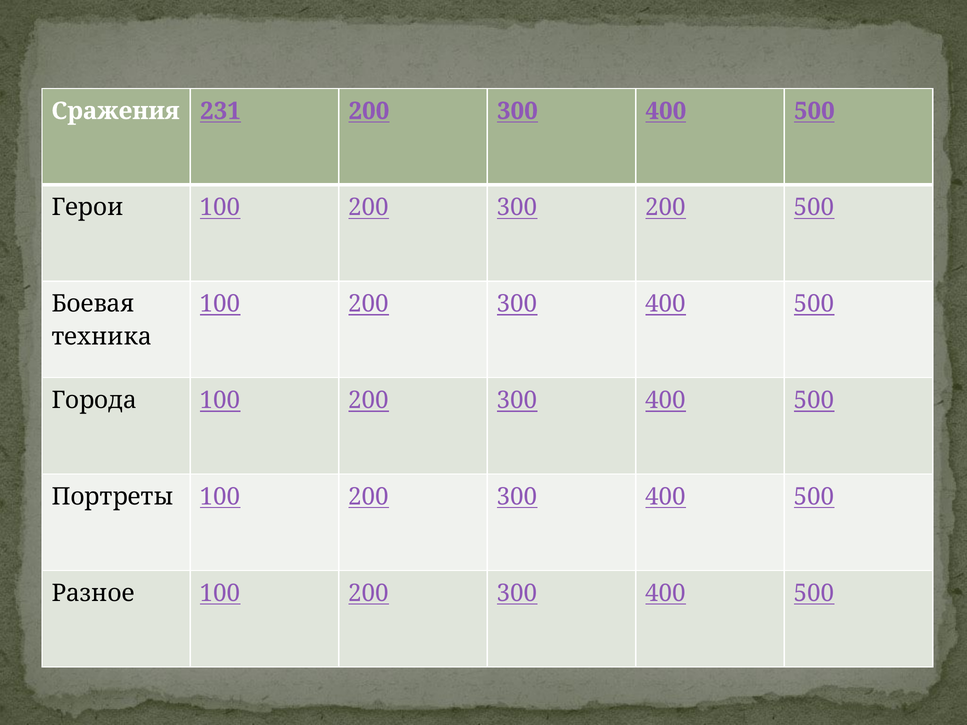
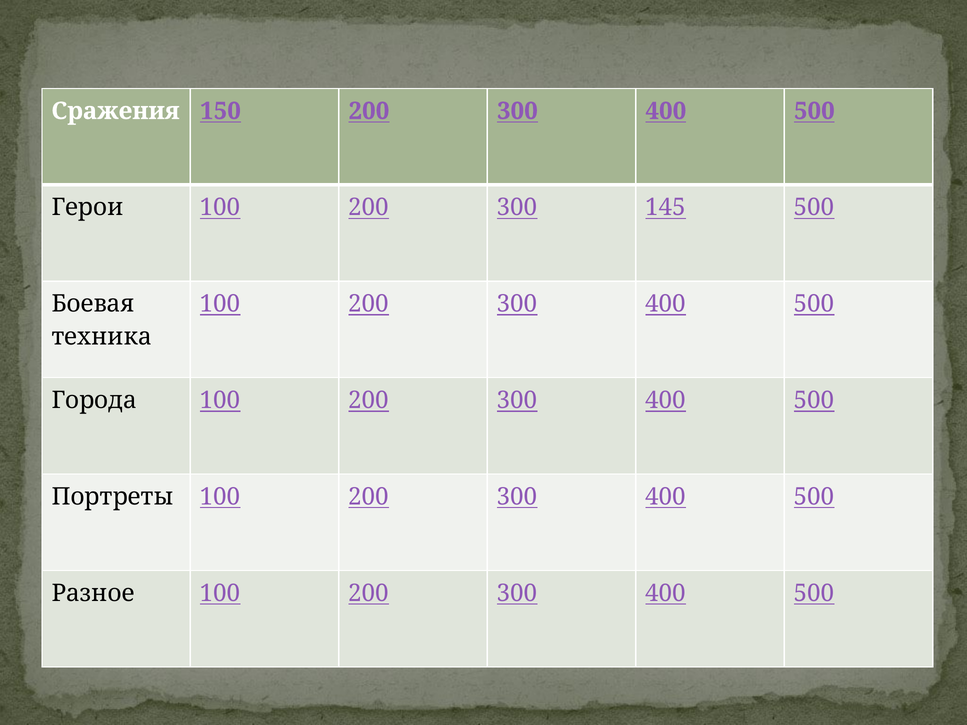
231: 231 -> 150 (220, 111)
300 200: 200 -> 145 (666, 208)
